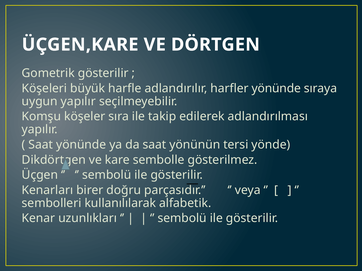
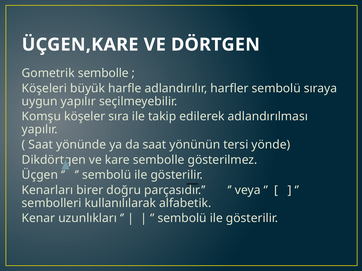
Gometrik gösterilir: gösterilir -> sembolle (103, 73)
harfler yönünde: yönünde -> sembolü (276, 88)
